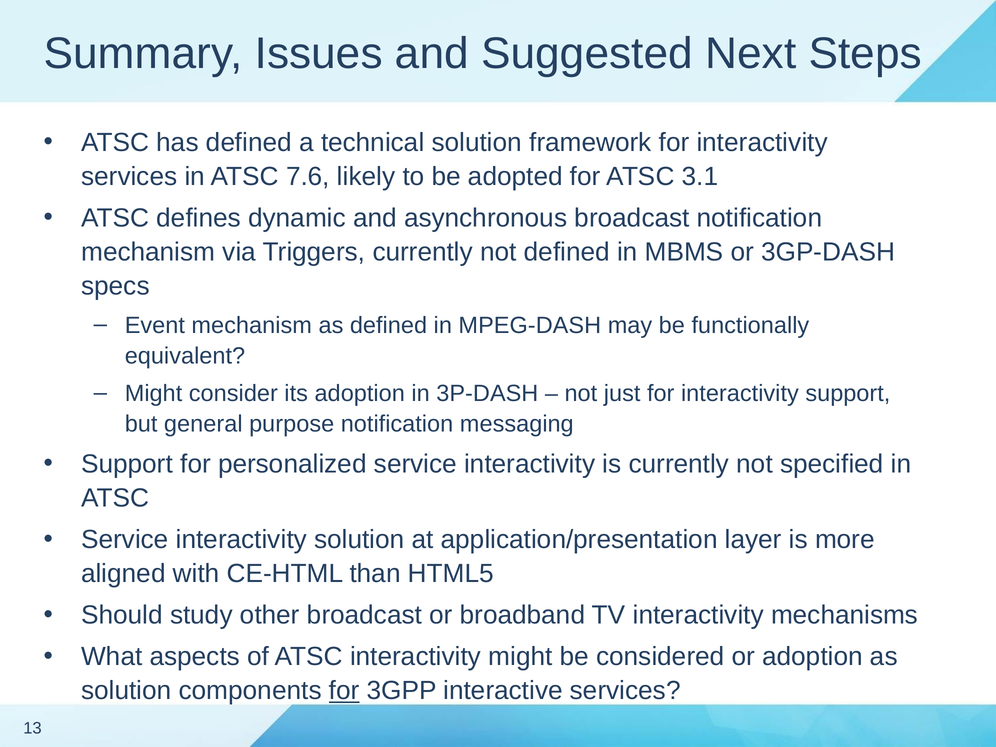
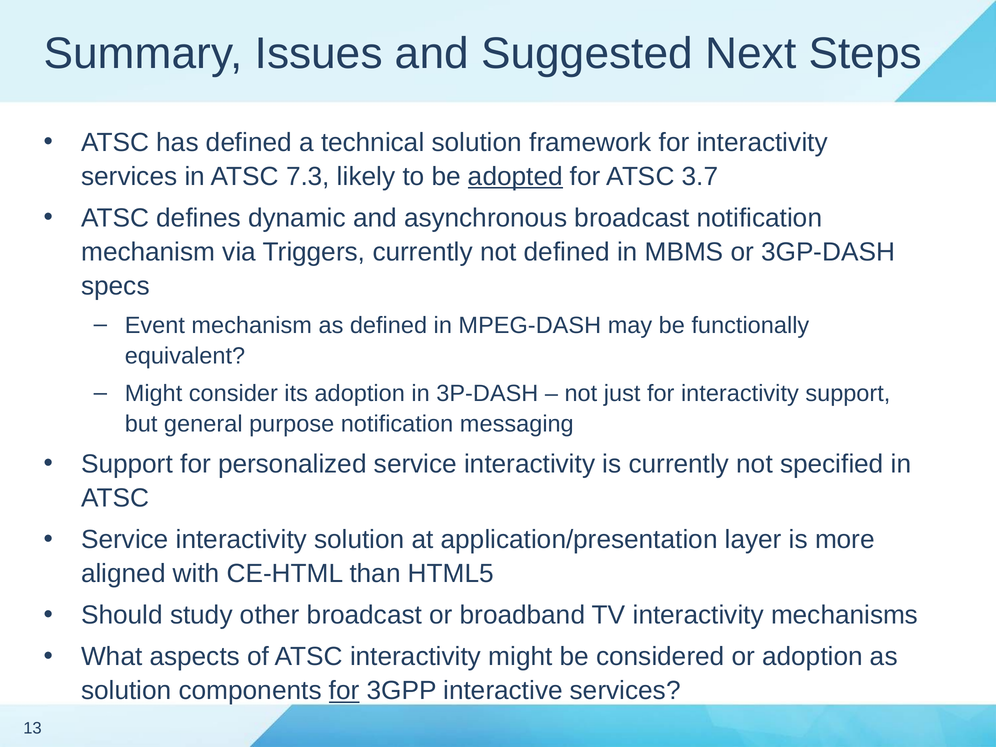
7.6: 7.6 -> 7.3 (308, 176)
adopted underline: none -> present (515, 176)
3.1: 3.1 -> 3.7 (700, 176)
